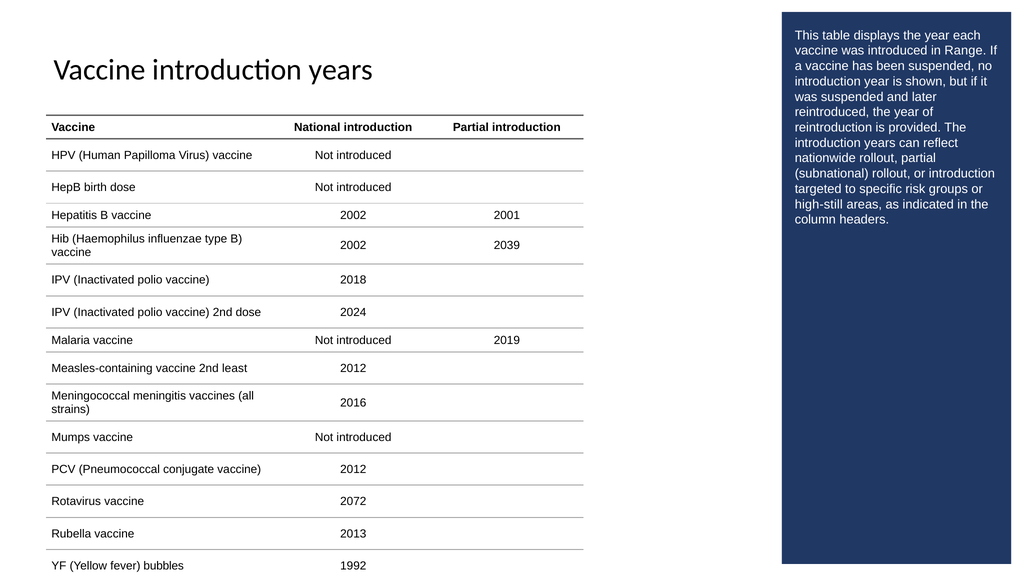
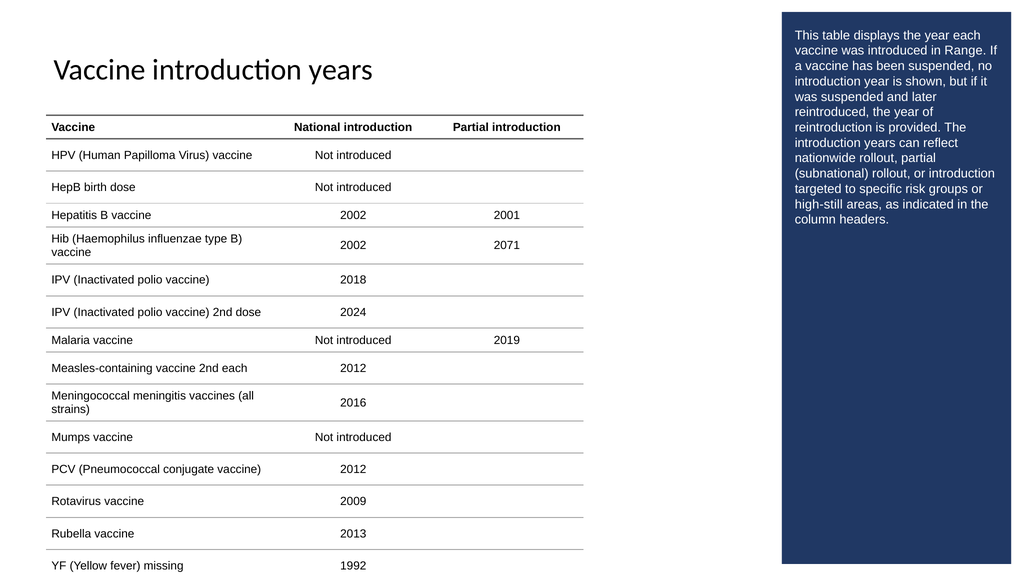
2039: 2039 -> 2071 (507, 246)
2nd least: least -> each (235, 368)
2072: 2072 -> 2009 (353, 501)
bubbles: bubbles -> missing (164, 566)
